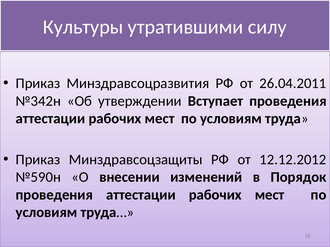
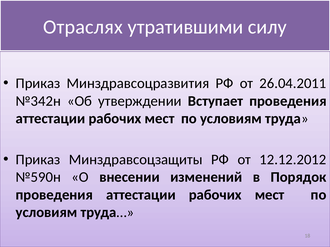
Культуры: Культуры -> Отраслях (83, 27)
